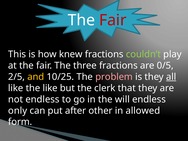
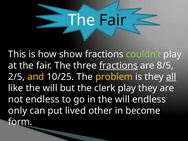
Fair colour: red -> black (113, 20)
knew: knew -> show (71, 54)
fractions underline: none -> present (118, 65)
0/5: 0/5 -> 8/5 (165, 65)
problem colour: pink -> yellow (114, 77)
like the like: like -> will (50, 88)
clerk that: that -> play (127, 88)
after: after -> lived (76, 111)
allowed: allowed -> become (143, 111)
